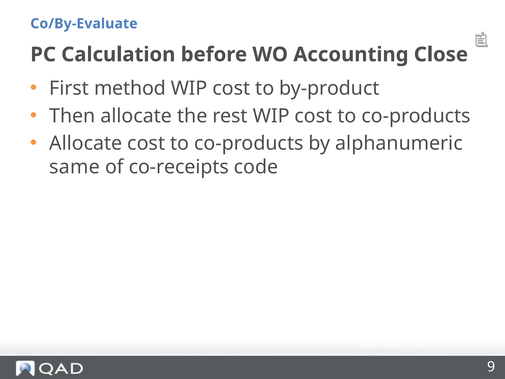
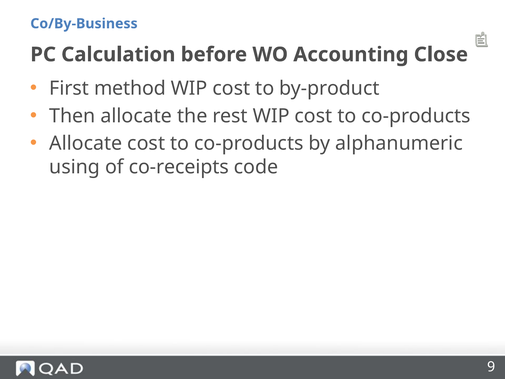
Co/By-Evaluate: Co/By-Evaluate -> Co/By-Business (84, 24)
same: same -> using (75, 167)
